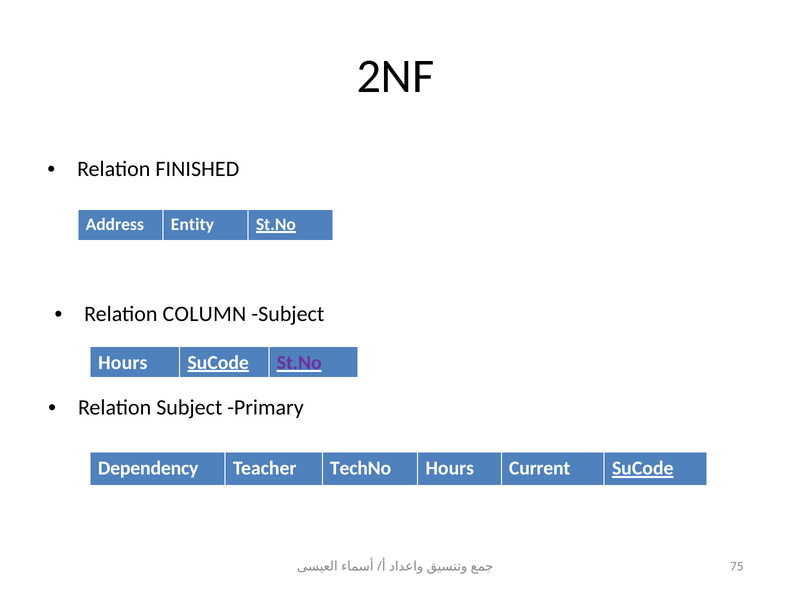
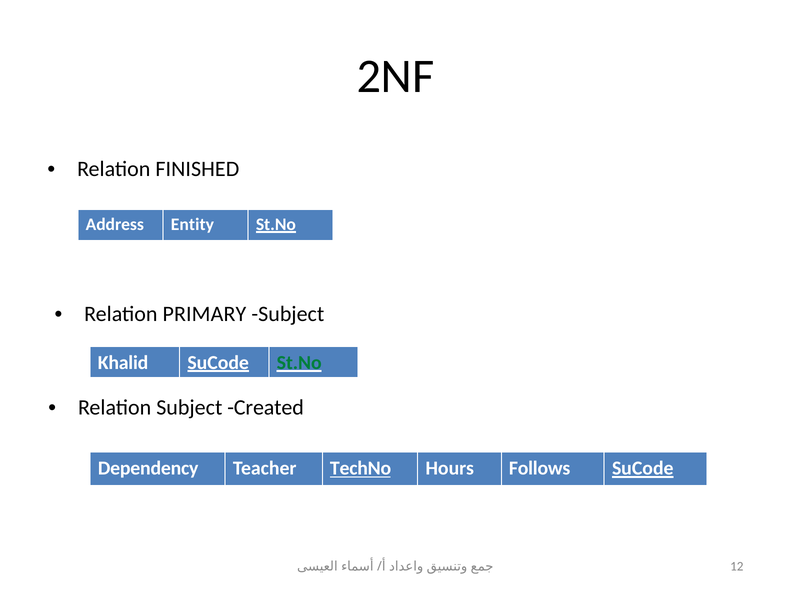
COLUMN: COLUMN -> PRIMARY (204, 314)
Hours: Hours -> Khalid (123, 363)
St.No colour: purple -> green (299, 363)
Primary: Primary -> Created (266, 408)
TechNo underline: none -> present (361, 469)
Current: Current -> Follows (540, 469)
75: 75 -> 12 (737, 566)
